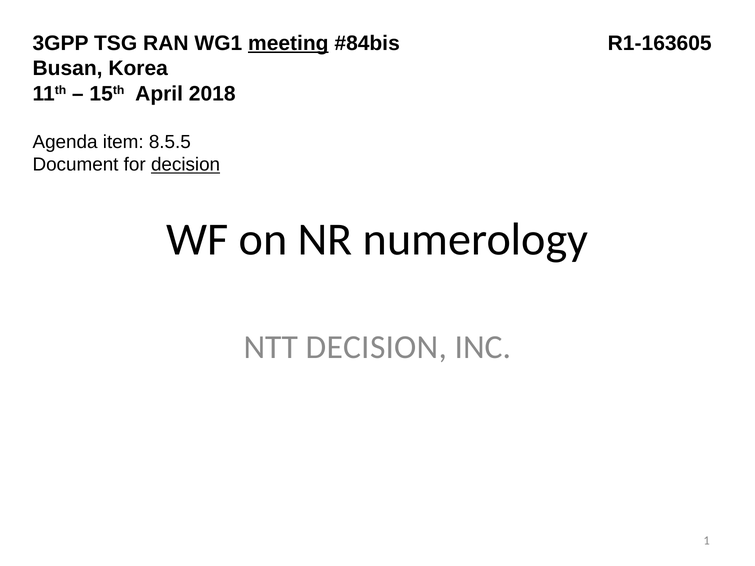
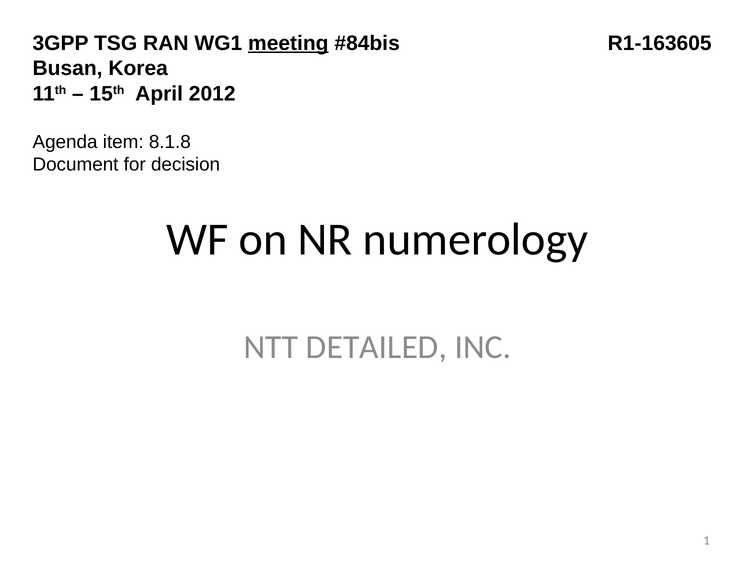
2018: 2018 -> 2012 (212, 94)
8.5.5: 8.5.5 -> 8.1.8 (170, 142)
decision underline: present -> none (186, 165)
NTT DECISION: DECISION -> DETAILED (376, 347)
